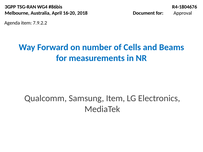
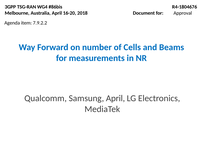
Samsung Item: Item -> April (115, 98)
